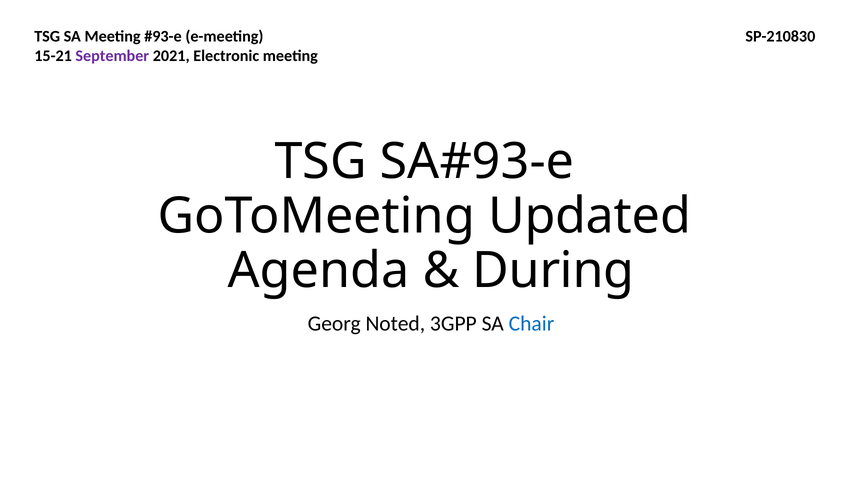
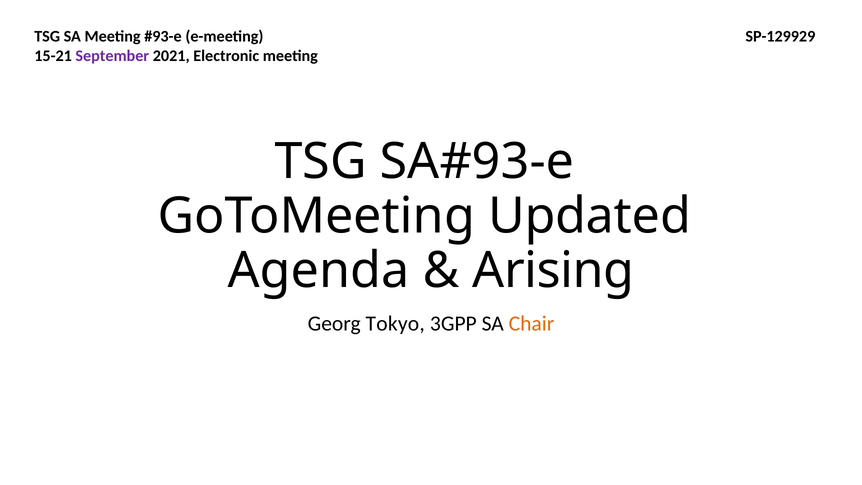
SP-210830: SP-210830 -> SP-129929 (780, 36)
During: During -> Arising (553, 270)
Noted: Noted -> Tokyo (395, 324)
Chair colour: blue -> orange (531, 324)
